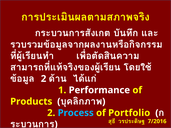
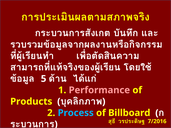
2: 2 -> 5 (44, 79)
Performance colour: white -> pink (99, 90)
Portfolio: Portfolio -> Billboard (129, 113)
